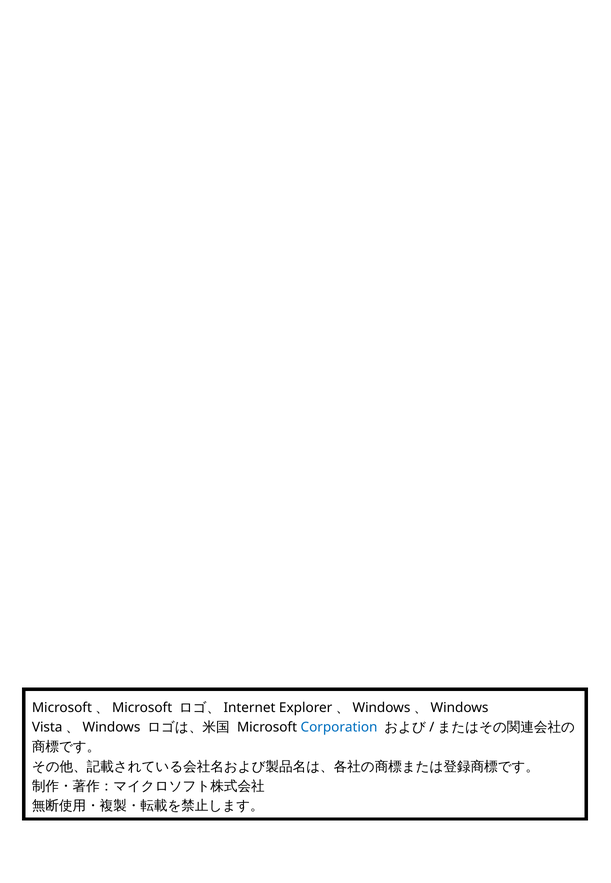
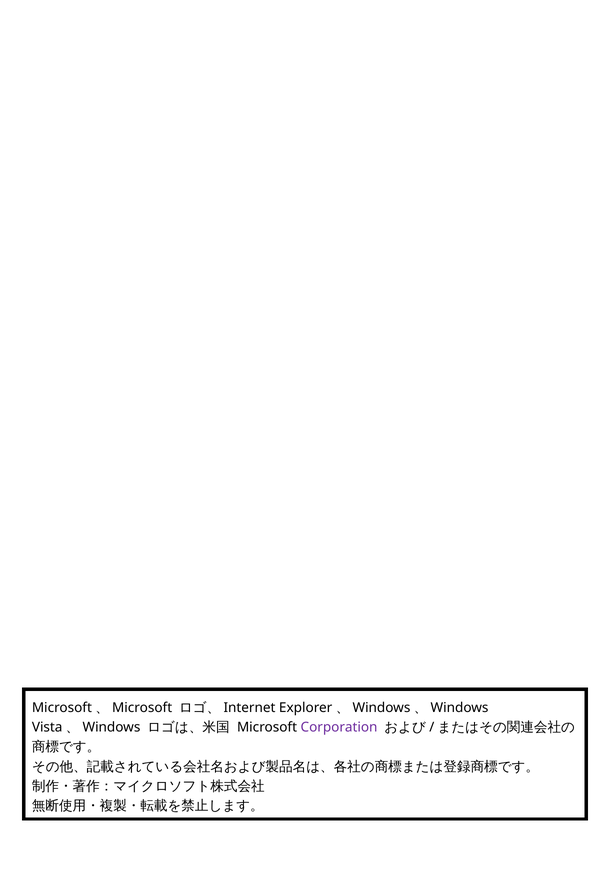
Corporation colour: blue -> purple (339, 727)
